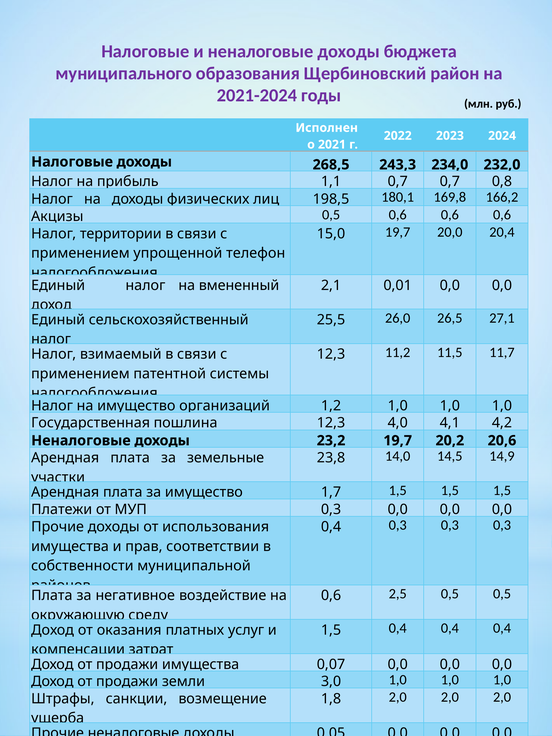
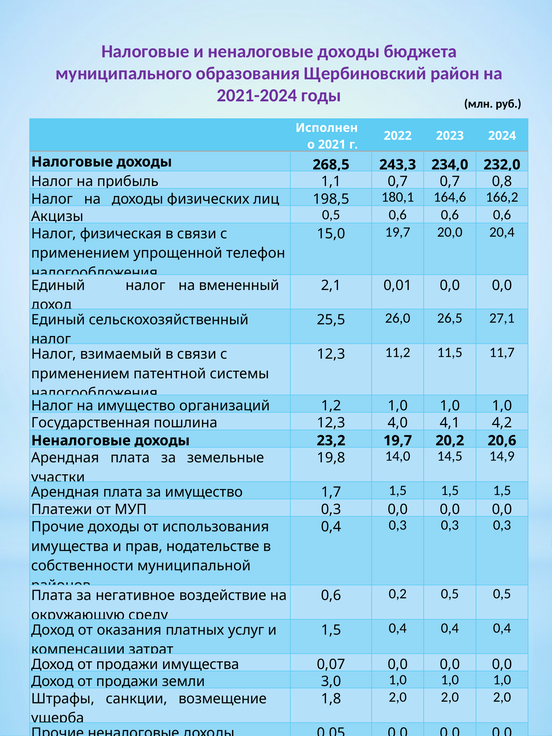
169,8: 169,8 -> 164,6 (450, 197)
территории: территории -> физическая (121, 234)
23,8: 23,8 -> 19,8 (331, 458)
соответствии: соответствии -> нодательстве (213, 546)
2,5: 2,5 -> 0,2 (398, 594)
